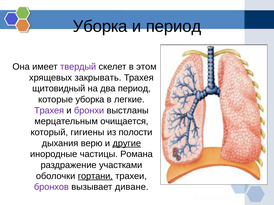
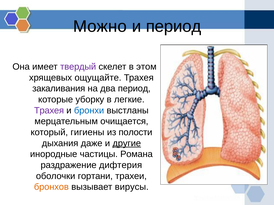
Уборка: Уборка -> Можно (100, 27)
закрывать: закрывать -> ощущайте (98, 78)
щитовидный: щитовидный -> закаливания (59, 89)
которые уборка: уборка -> уборку (90, 100)
бронхи colour: purple -> blue (89, 111)
верю: верю -> даже (92, 144)
участками: участками -> дифтерия (121, 166)
гортани underline: present -> none (95, 176)
бронхов colour: purple -> orange (51, 187)
диване: диване -> вирусы (132, 187)
